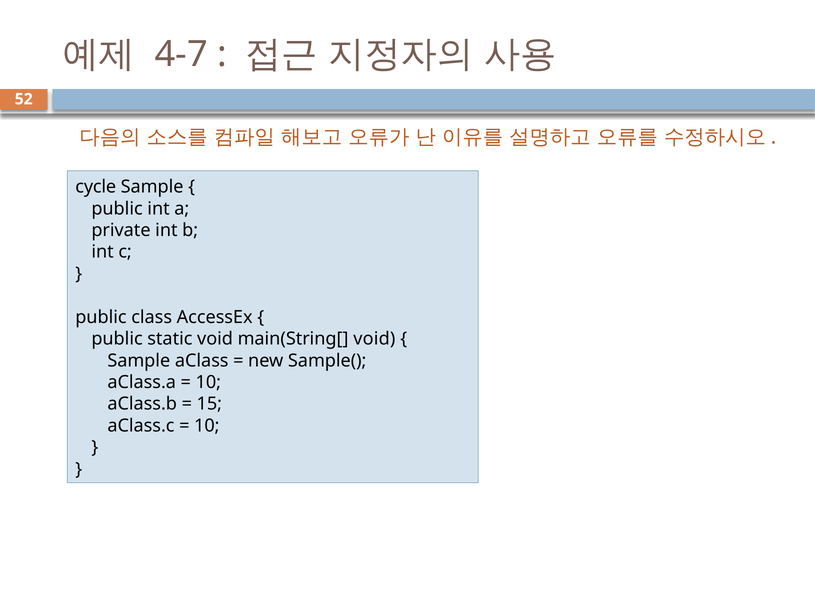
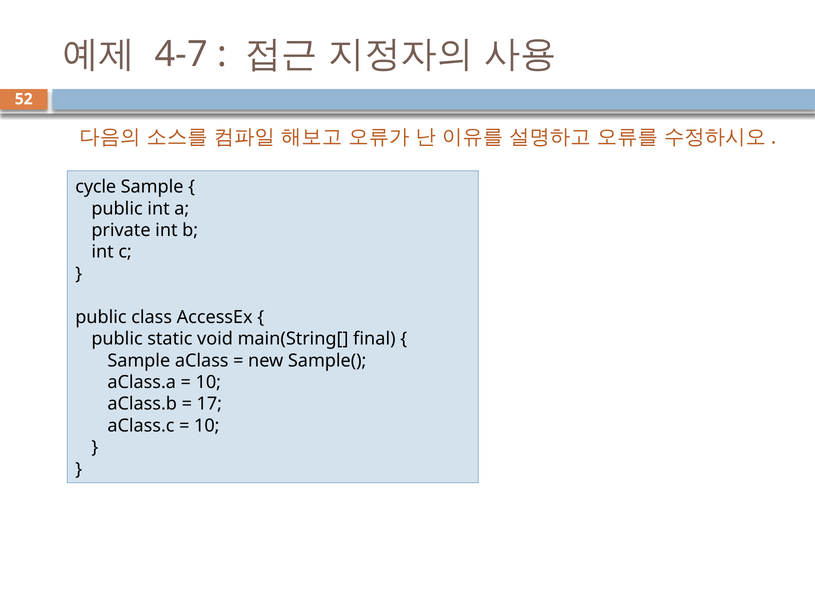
main(String[ void: void -> final (374, 339)
15: 15 -> 17 (209, 404)
